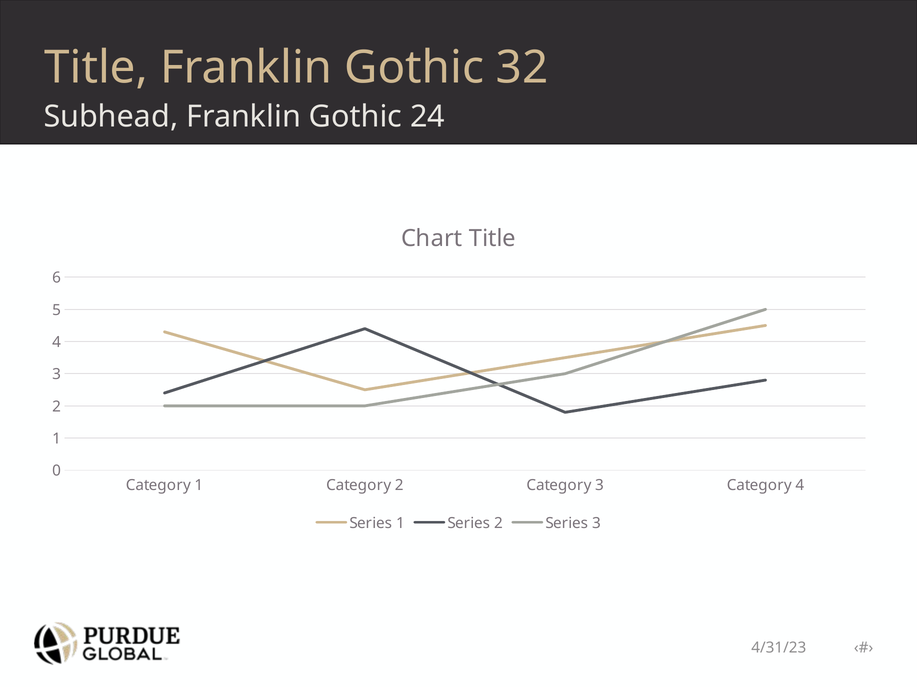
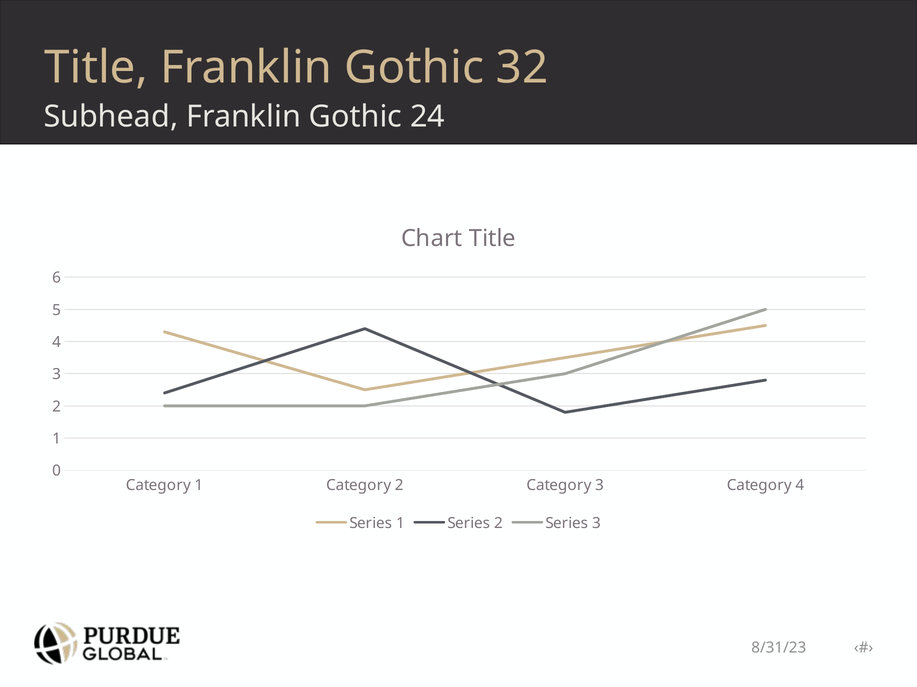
4/31/23: 4/31/23 -> 8/31/23 (779, 649)
